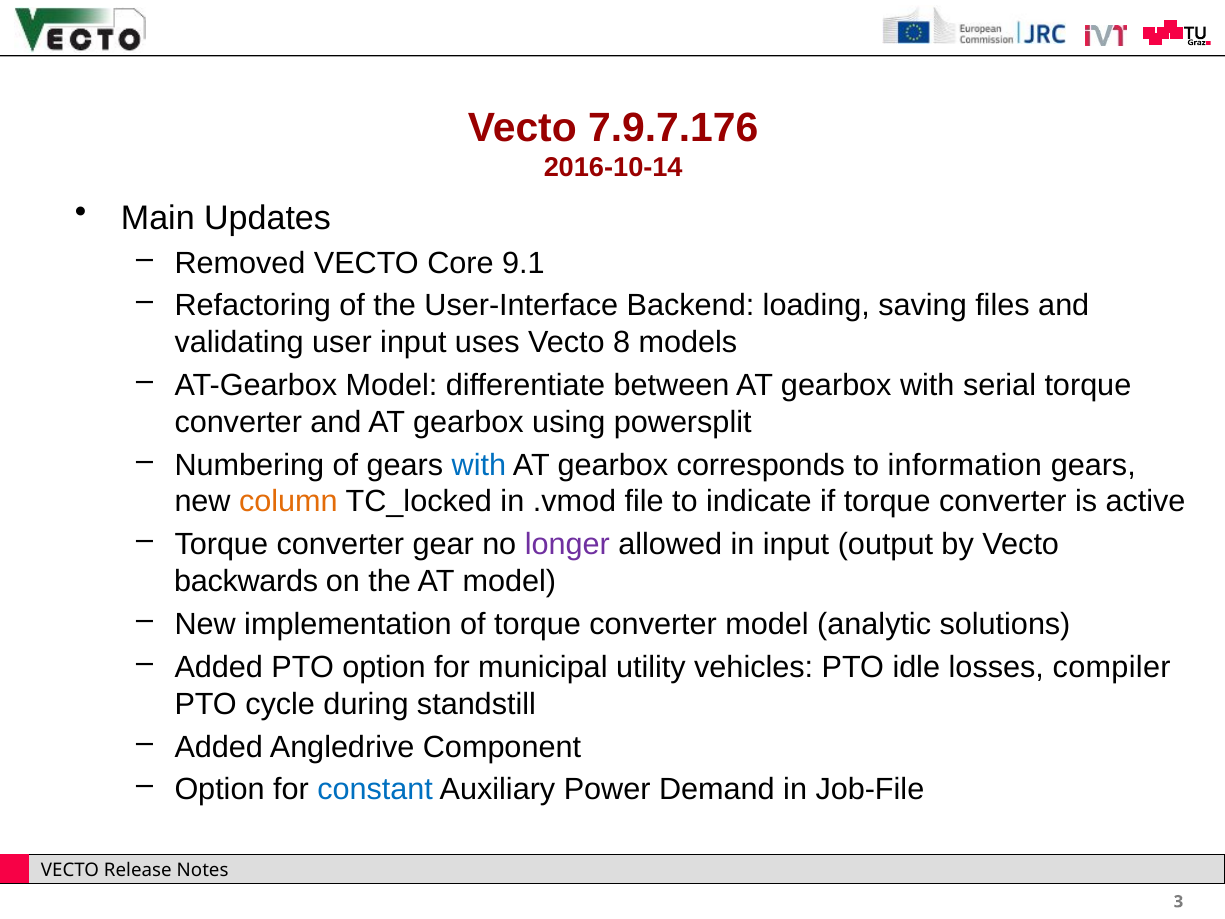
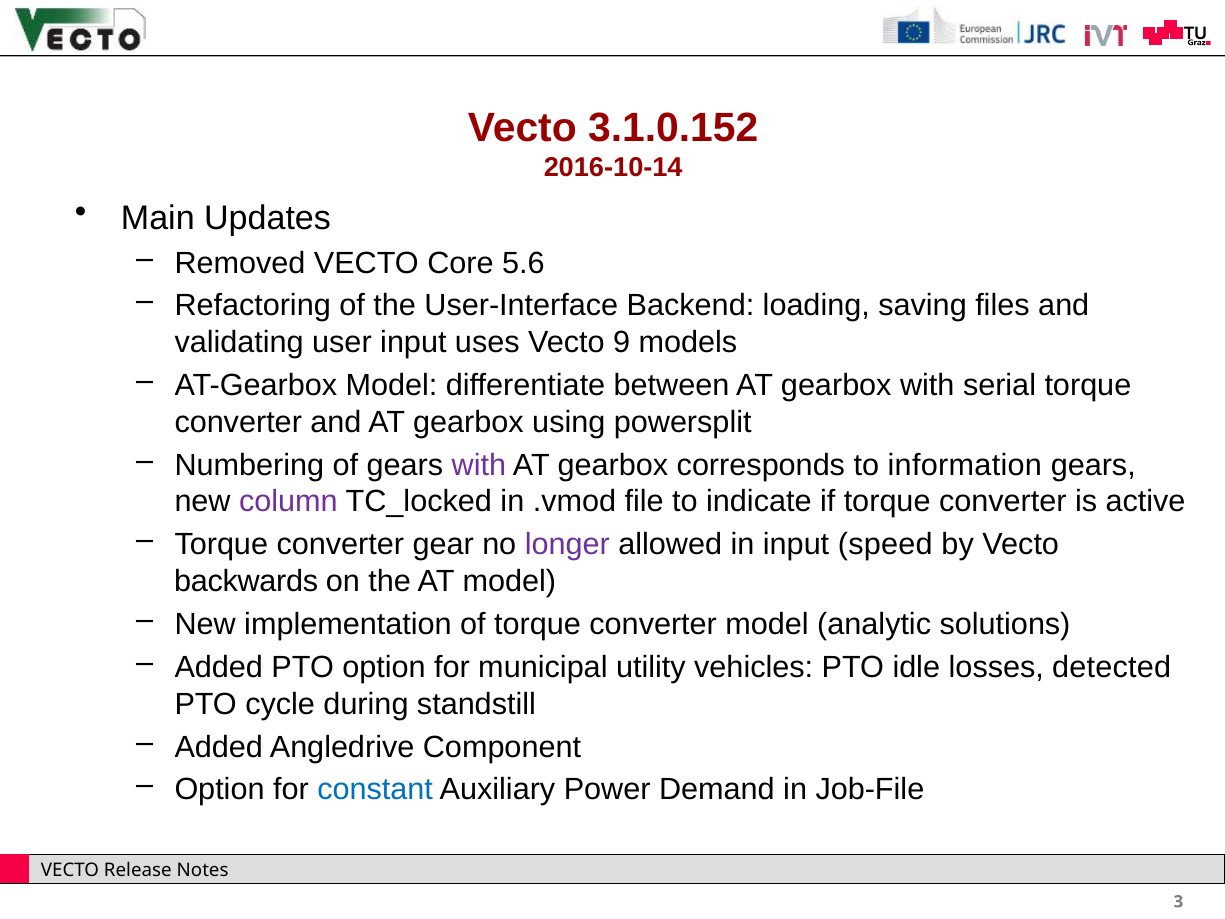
7.9.7.176: 7.9.7.176 -> 3.1.0.152 (673, 128)
9.1: 9.1 -> 5.6 (523, 263)
8: 8 -> 9 (622, 342)
with colour: blue -> purple (479, 465)
column colour: orange -> purple (288, 502)
output: output -> speed (885, 545)
compiler: compiler -> detected (1112, 667)
